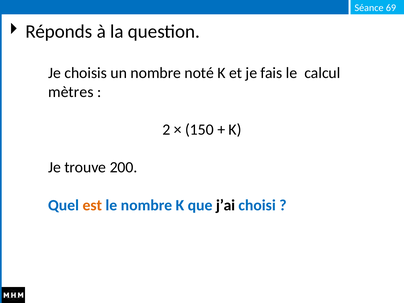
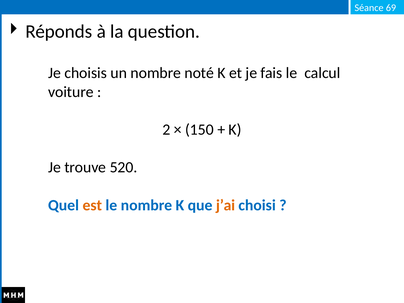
mètres: mètres -> voiture (71, 92)
200: 200 -> 520 (124, 167)
j’ai colour: black -> orange (226, 205)
